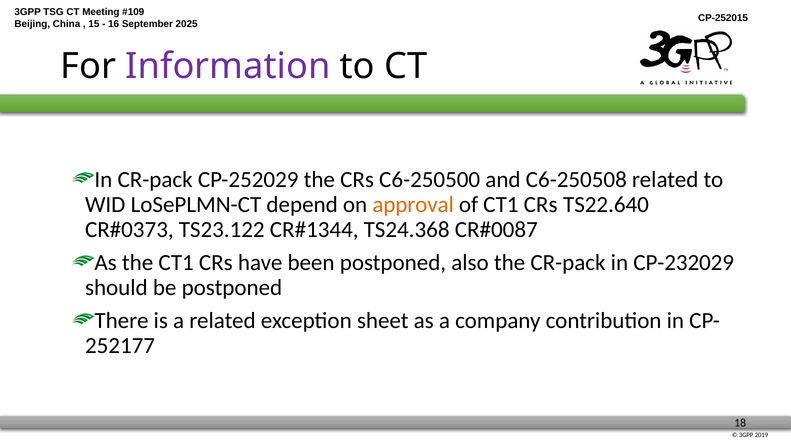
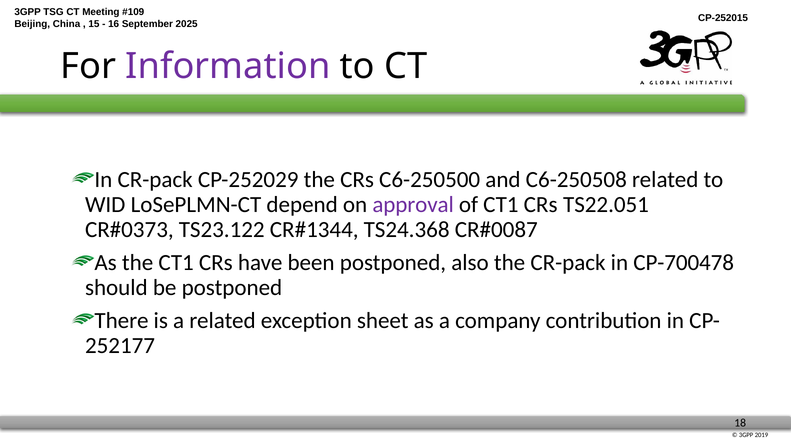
approval colour: orange -> purple (413, 205)
TS22.640: TS22.640 -> TS22.051 (606, 205)
CP-232029: CP-232029 -> CP-700478 (684, 263)
